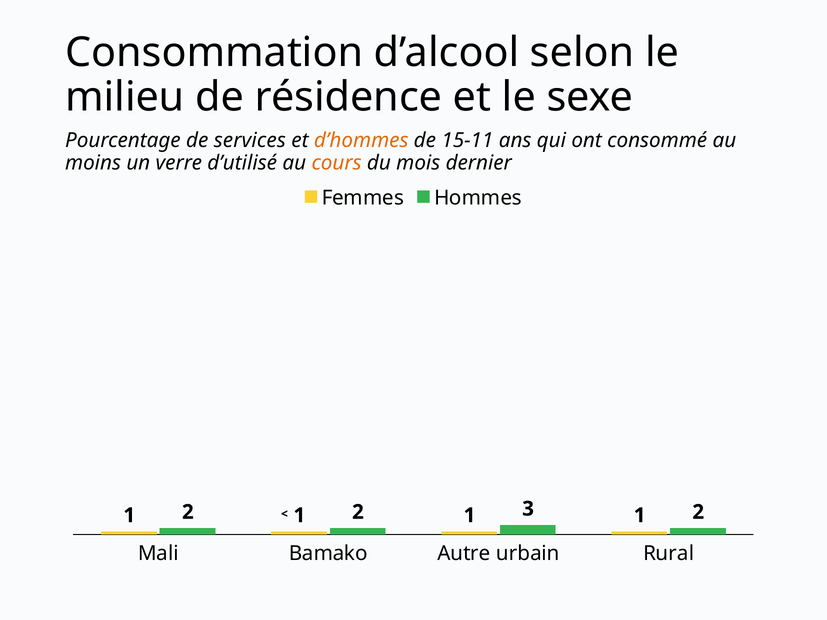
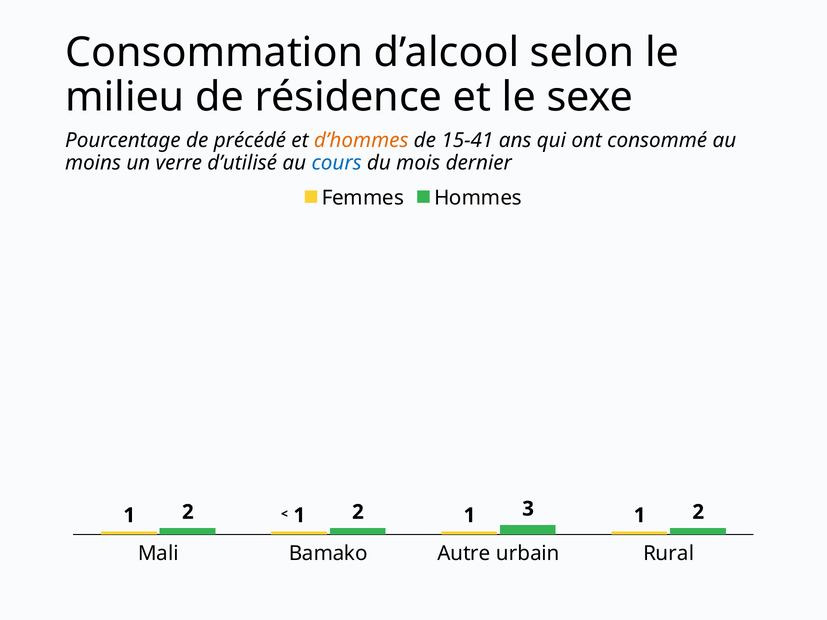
services: services -> précédé (250, 141)
15-11: 15-11 -> 15-41 (467, 141)
cours colour: orange -> blue (337, 163)
